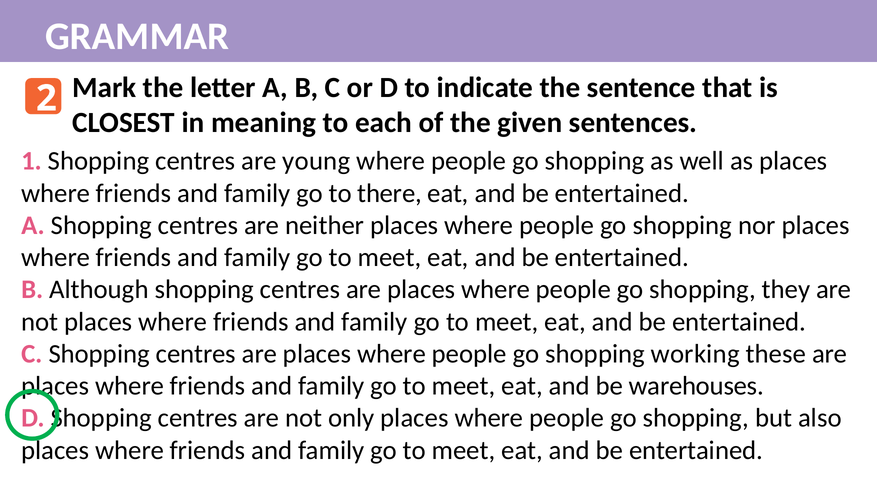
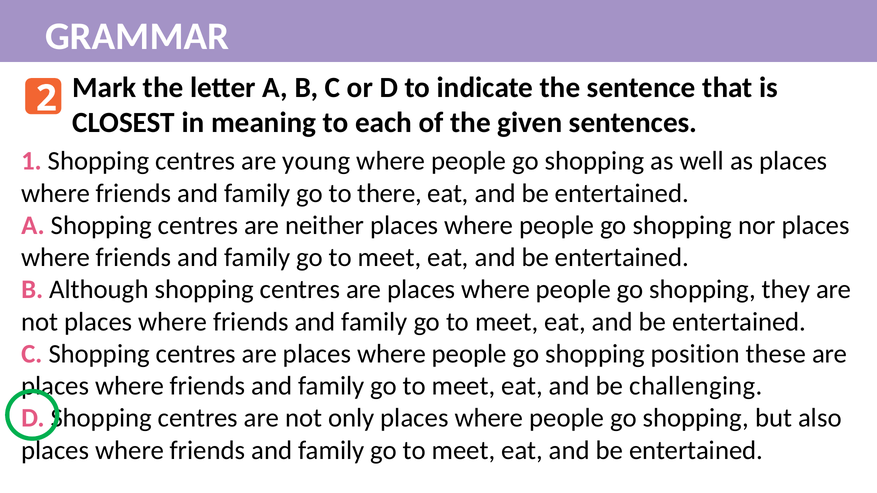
working: working -> position (695, 354)
warehouses: warehouses -> challenging (696, 386)
